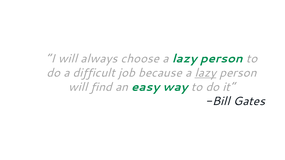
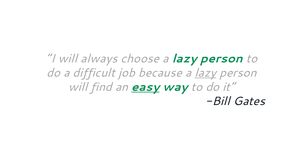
easy underline: none -> present (145, 87)
